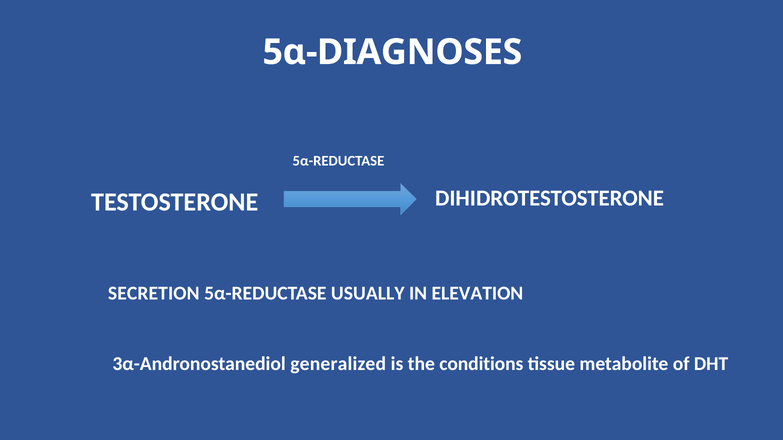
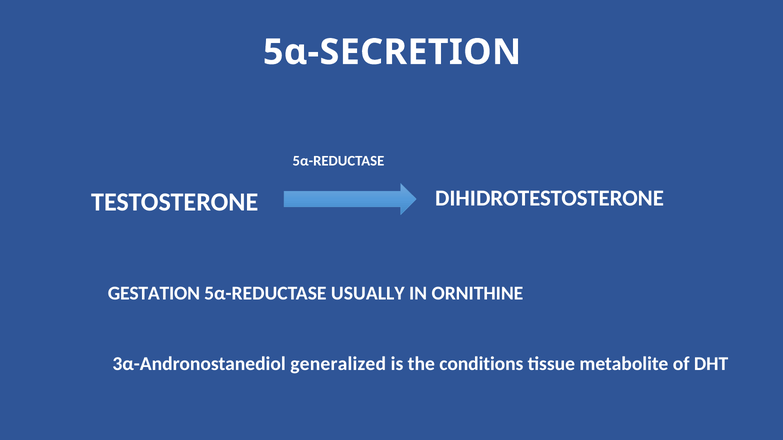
5α-DIAGNOSES: 5α-DIAGNOSES -> 5α-SECRETION (392, 52)
SECRETION: SECRETION -> GESTATION (154, 294)
ELEVATION: ELEVATION -> ORNITHINE (477, 294)
